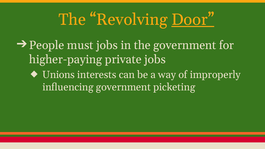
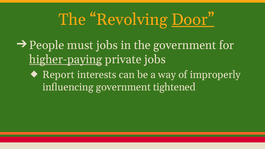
higher-paying underline: none -> present (66, 59)
Unions: Unions -> Report (58, 75)
picketing: picketing -> tightened (174, 87)
